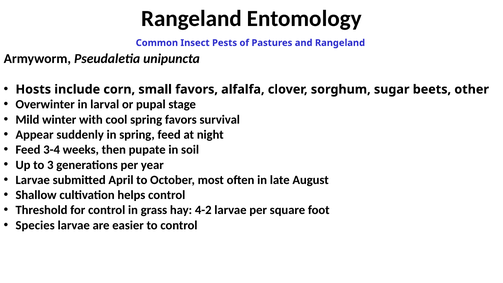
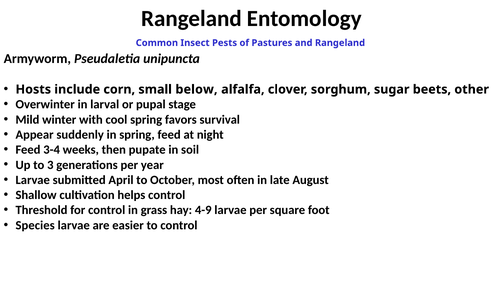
small favors: favors -> below (197, 89)
4-2: 4-2 -> 4-9 (203, 210)
